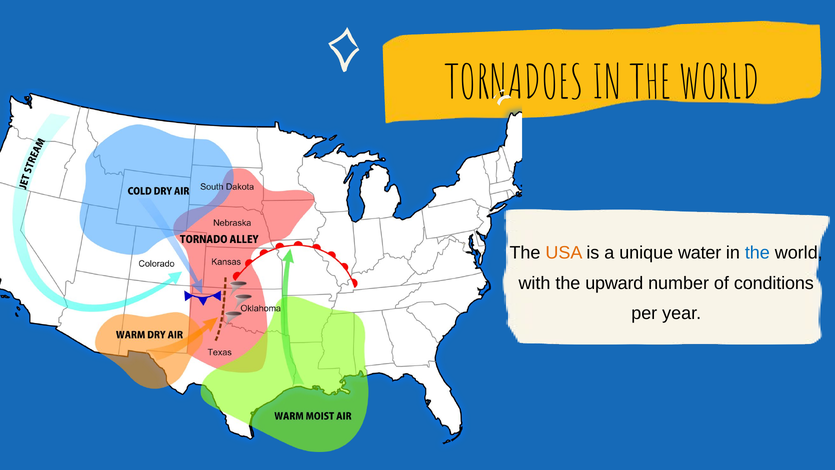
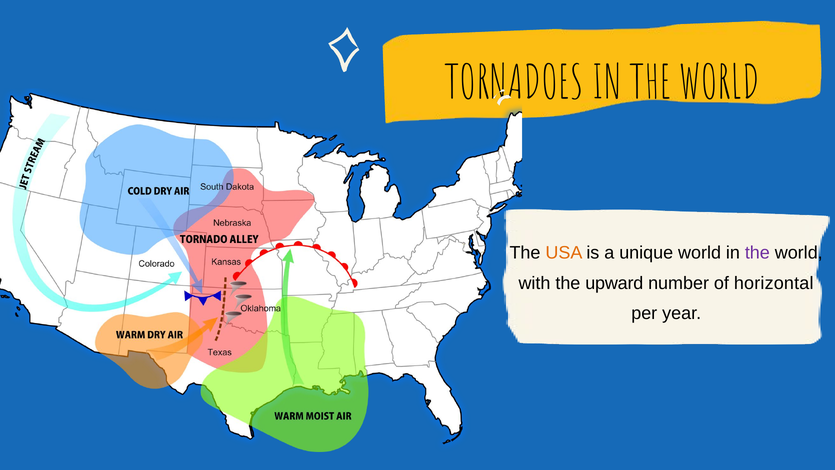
unique water: water -> world (700, 253)
the colour: blue -> purple (757, 253)
conditions: conditions -> horizontal (774, 283)
